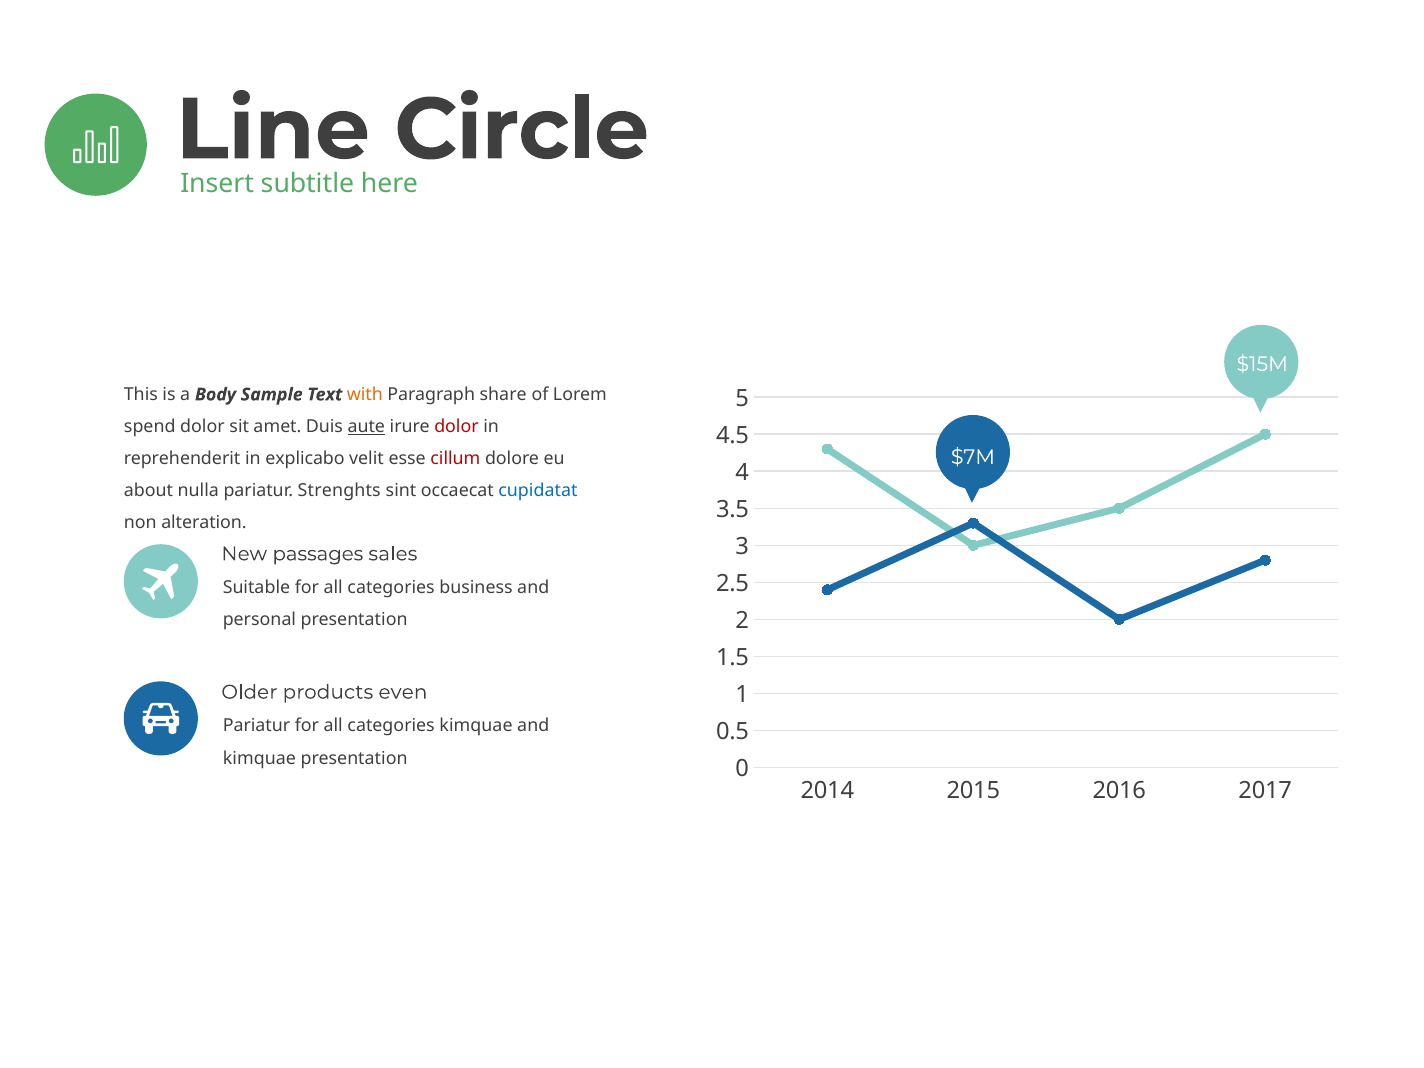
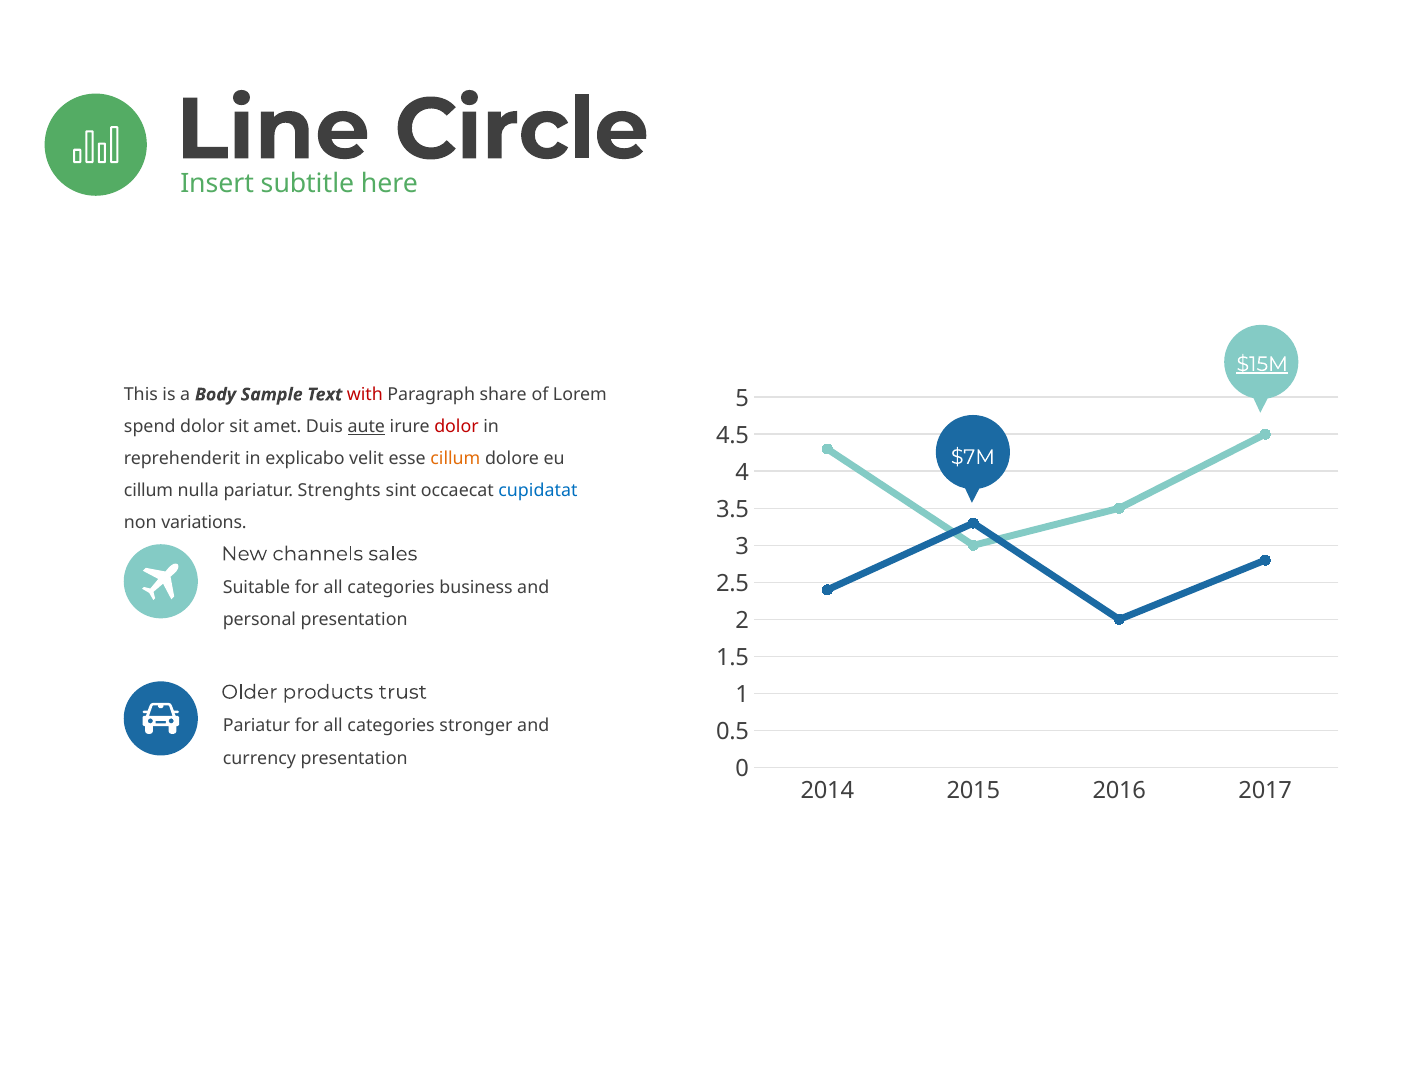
$15M underline: none -> present (1262, 364)
with colour: orange -> red (365, 395)
cillum colour: red -> orange (455, 459)
about: about -> cillum (149, 491)
alteration: alteration -> variations (204, 523)
passages: passages -> channels (318, 554)
even: even -> trust (403, 692)
categories kimquae: kimquae -> stronger (476, 726)
kimquae: kimquae -> currency (259, 758)
